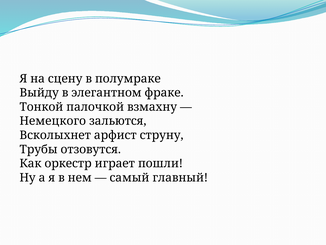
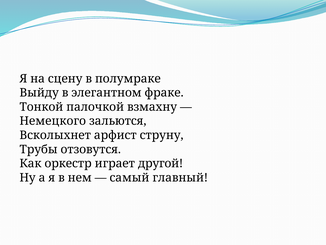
пошли: пошли -> другой (160, 163)
